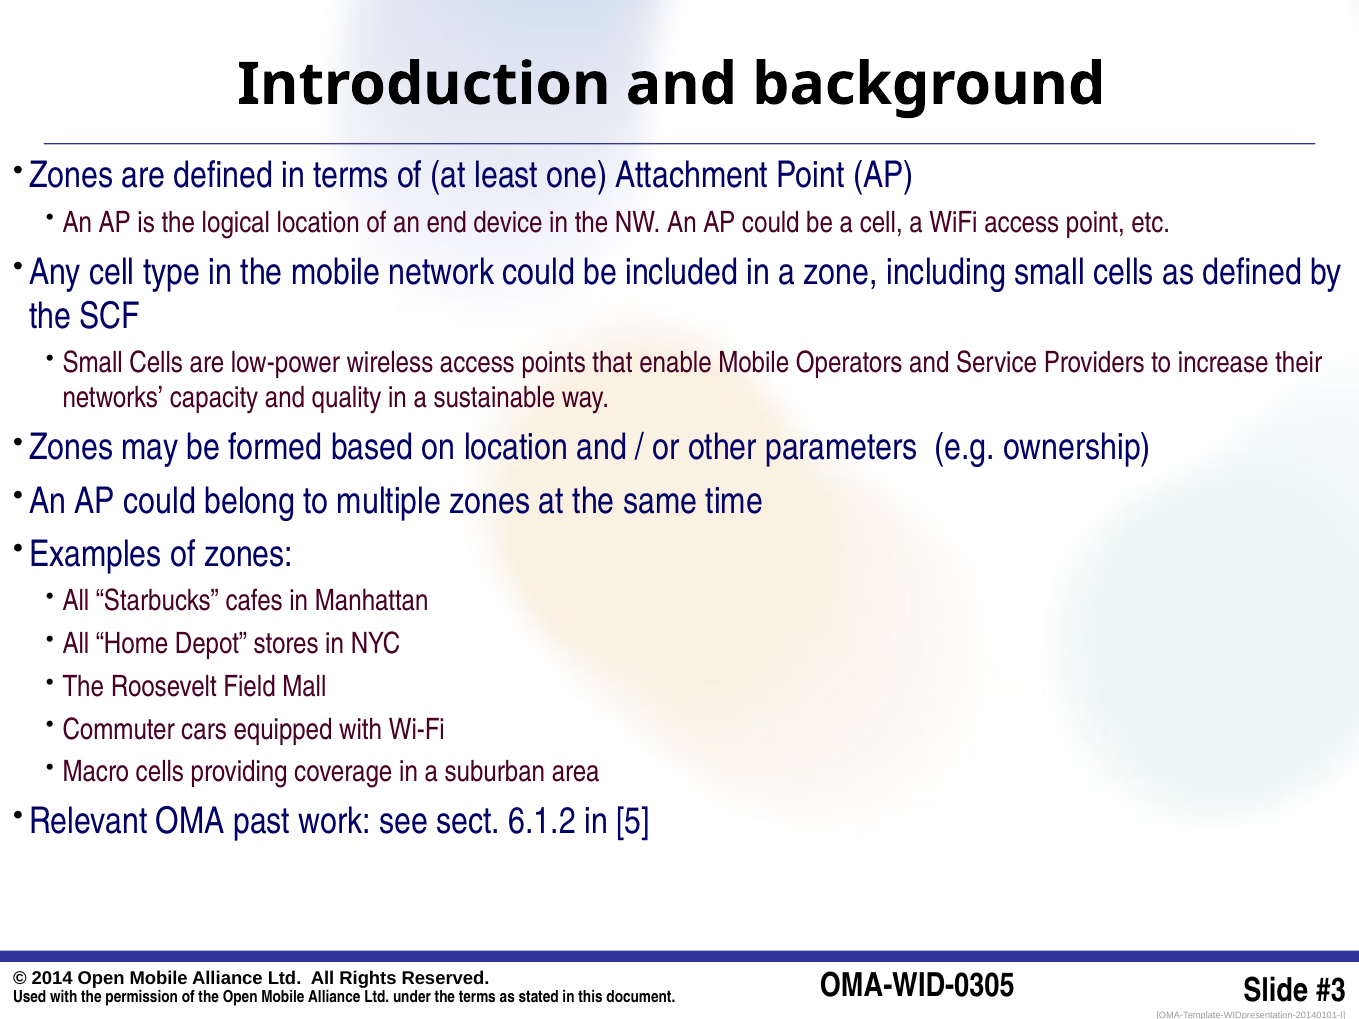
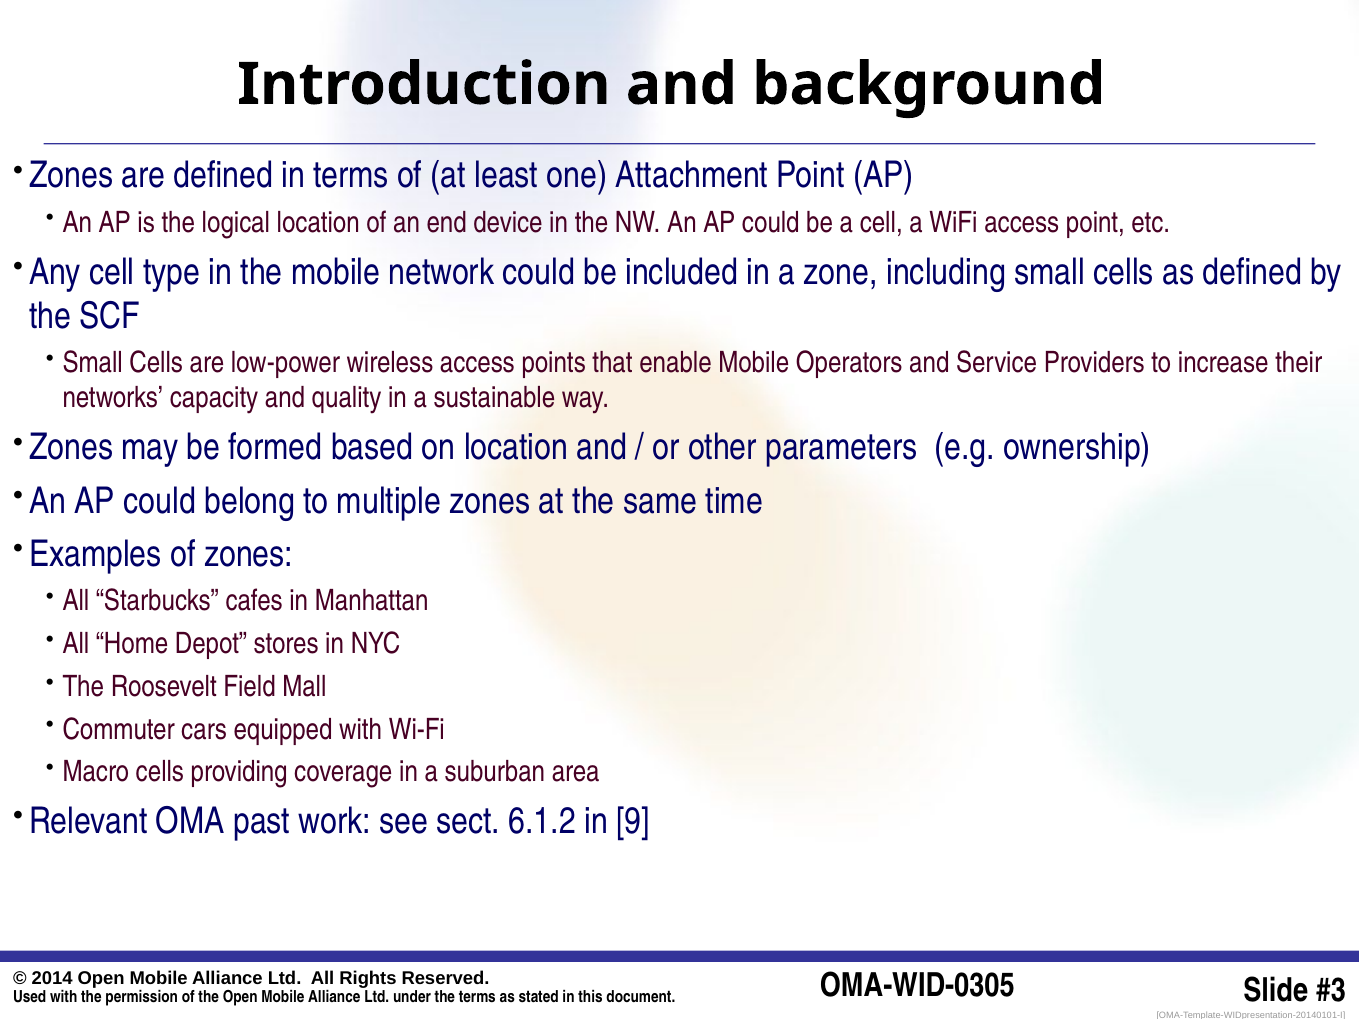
5: 5 -> 9 (633, 822)
